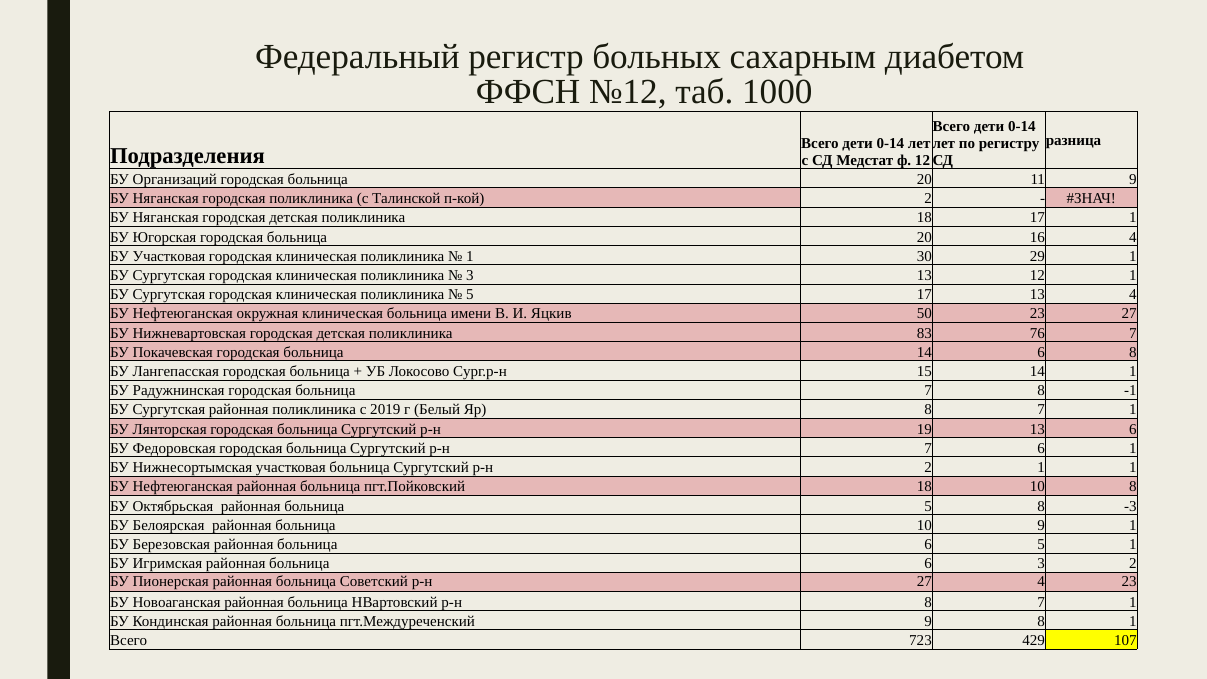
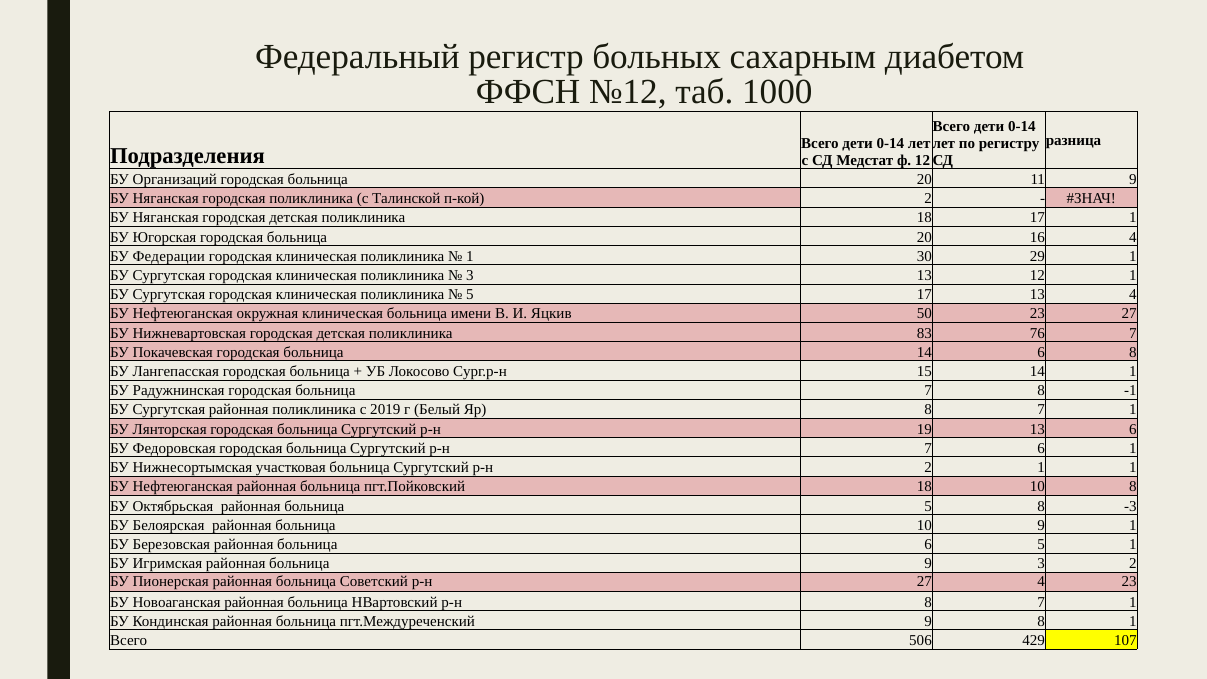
БУ Участковая: Участковая -> Федерации (169, 256)
Игримская районная больница 6: 6 -> 9 (928, 564)
723: 723 -> 506 (920, 640)
